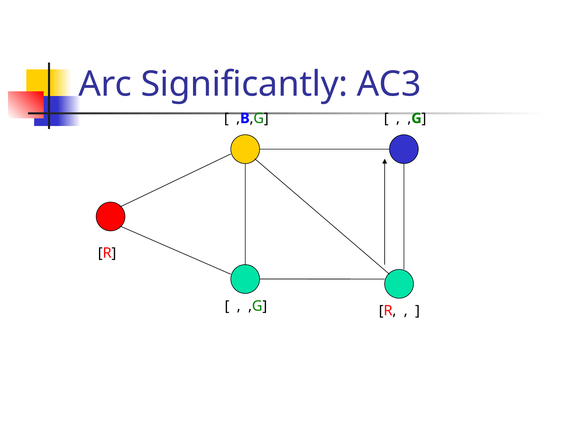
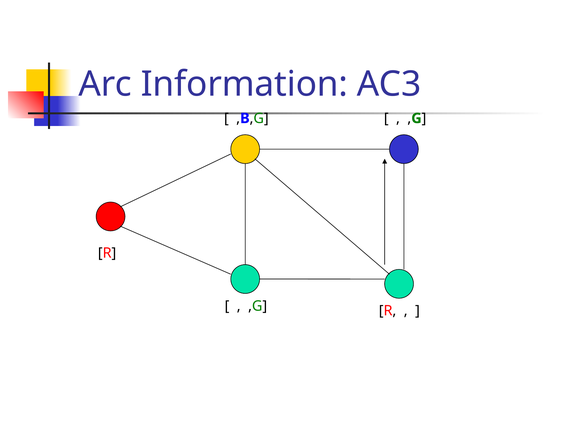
Significantly: Significantly -> Information (244, 84)
